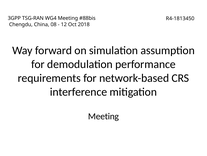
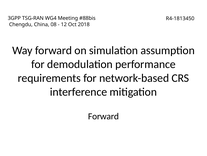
Meeting: Meeting -> Forward (104, 116)
